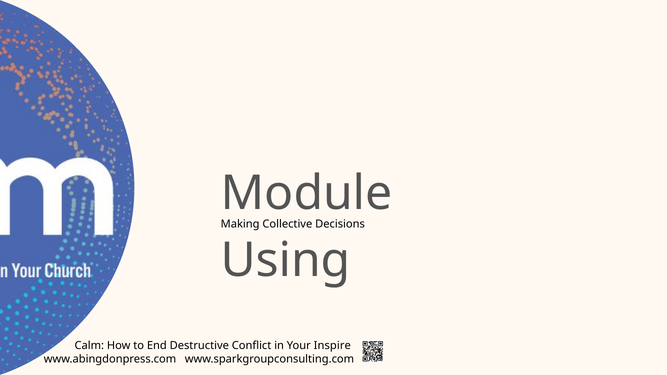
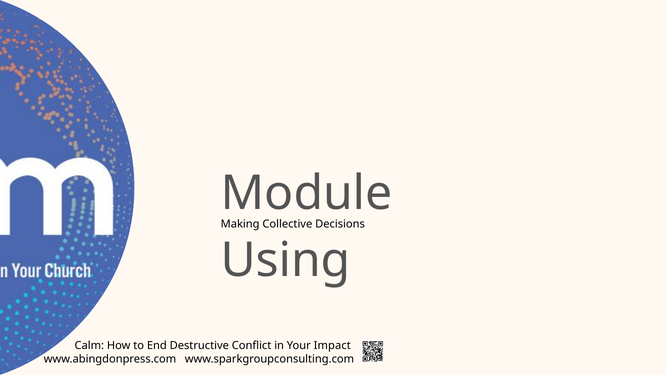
Inspire: Inspire -> Impact (332, 346)
